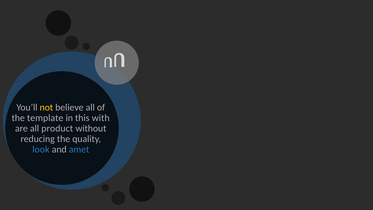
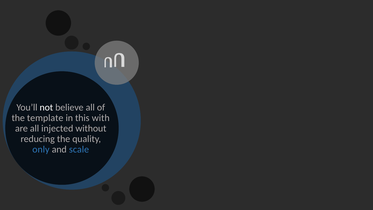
not colour: yellow -> white (46, 107)
product: product -> injected (57, 128)
look: look -> only (41, 149)
amet: amet -> scale (79, 149)
